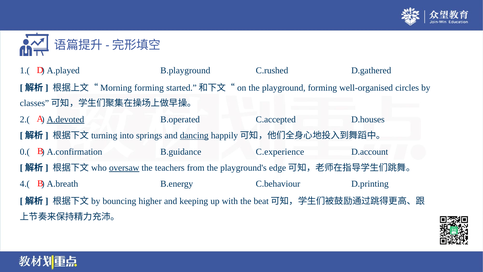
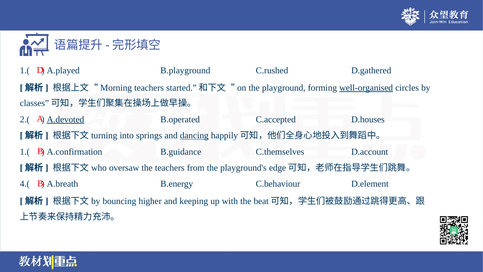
forming: forming -> teachers (149, 88)
well-organised underline: none -> present (366, 88)
0.(: 0.( -> 1.( (25, 152)
C.experience: C.experience -> C.themselves (280, 152)
oversaw underline: present -> none (124, 168)
D.printing: D.printing -> D.element (370, 184)
